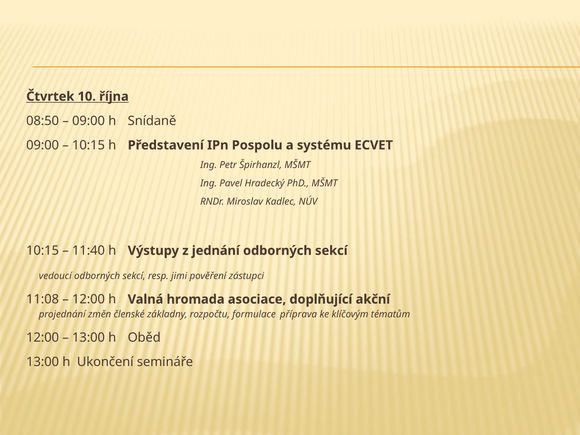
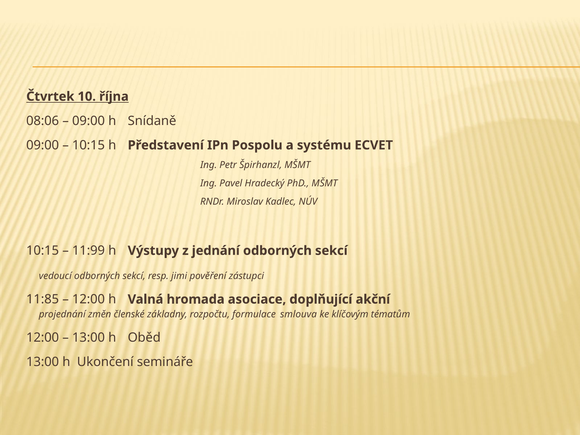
08:50: 08:50 -> 08:06 (43, 121)
11:40: 11:40 -> 11:99 (89, 251)
11:08: 11:08 -> 11:85 (43, 299)
příprava: příprava -> smlouva (298, 314)
